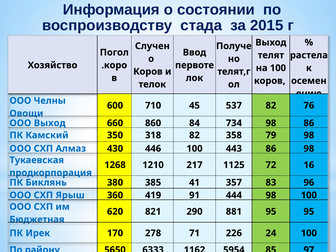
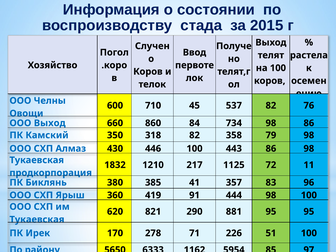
1268: 1268 -> 1832 (115, 165)
16: 16 -> 11 (309, 165)
Бюджетная: Бюджетная -> Тукаевская (37, 219)
24: 24 -> 51 (271, 233)
